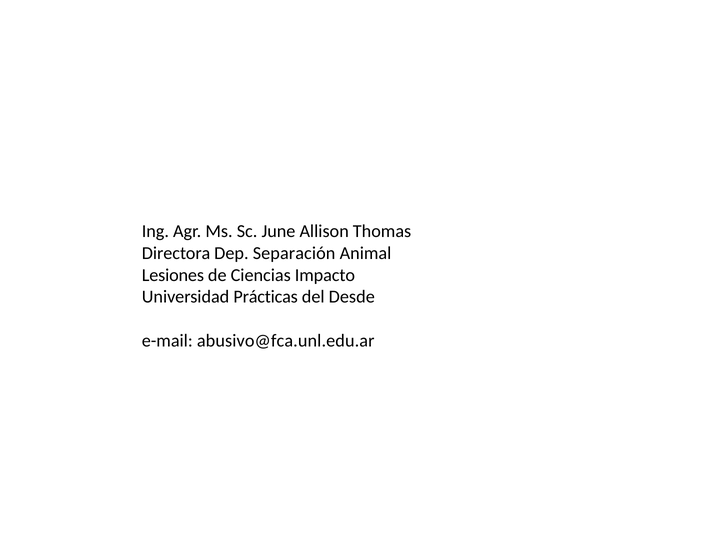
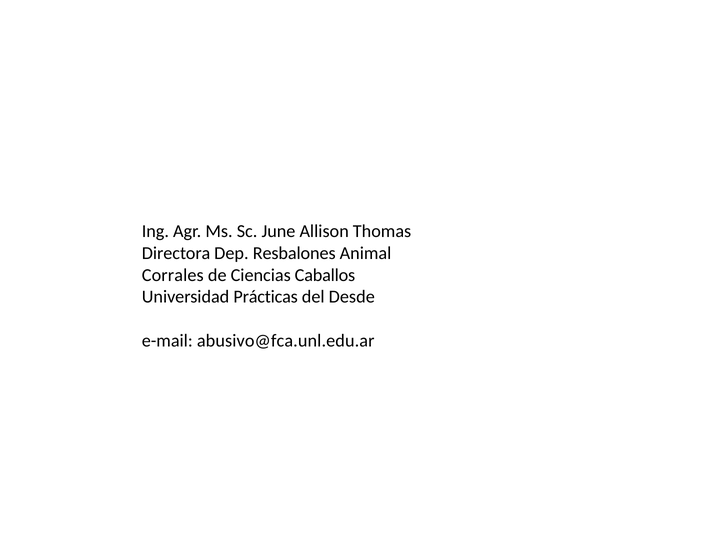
Separación: Separación -> Resbalones (294, 253)
Lesiones: Lesiones -> Corrales (173, 275)
Impacto: Impacto -> Caballos (325, 275)
